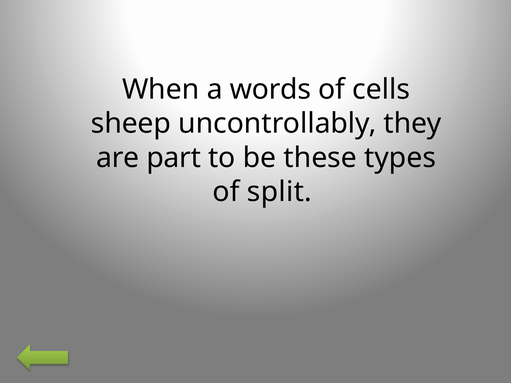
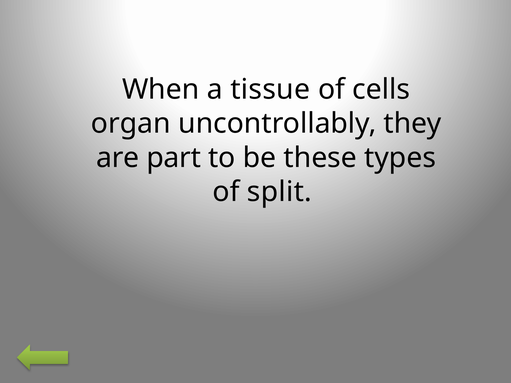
words: words -> tissue (270, 90)
sheep: sheep -> organ (131, 124)
